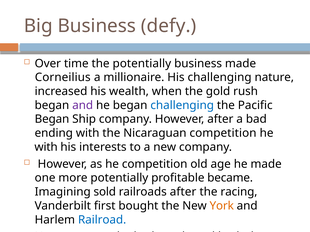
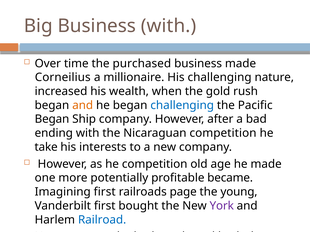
Business defy: defy -> with (169, 26)
the potentially: potentially -> purchased (142, 64)
and colour: purple -> orange (83, 105)
with: with -> take (46, 147)
Imagining sold: sold -> first (105, 192)
railroads after: after -> page (183, 192)
racing: racing -> young (239, 192)
York colour: orange -> purple (222, 206)
